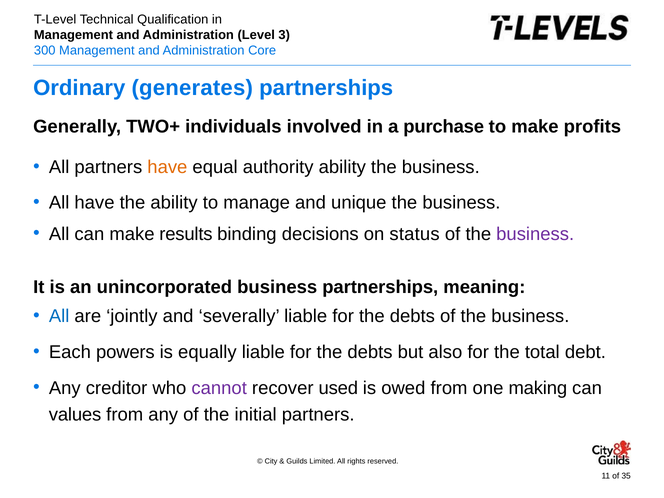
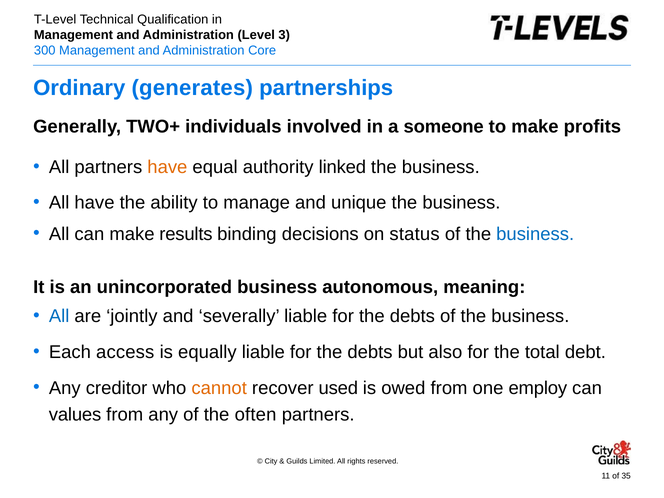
purchase: purchase -> someone (444, 127)
authority ability: ability -> linked (342, 167)
business colour: purple -> blue (535, 234)
business partnerships: partnerships -> autonomous (380, 287)
powers: powers -> access (125, 352)
cannot colour: purple -> orange (219, 388)
making: making -> employ (538, 388)
initial: initial -> often (256, 415)
